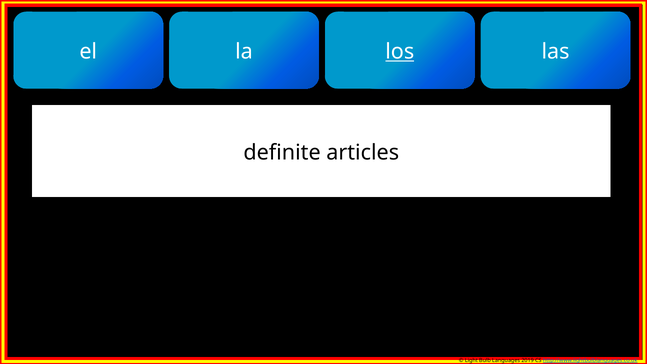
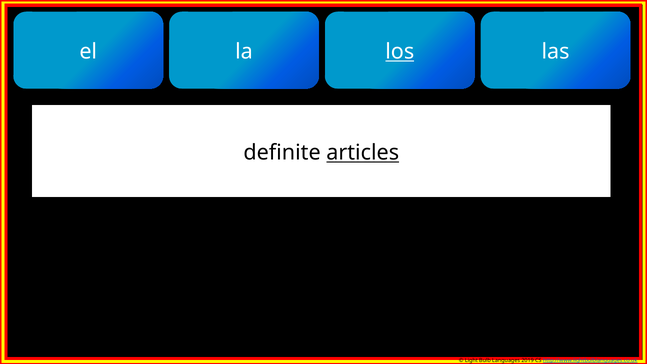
articles underline: none -> present (363, 153)
